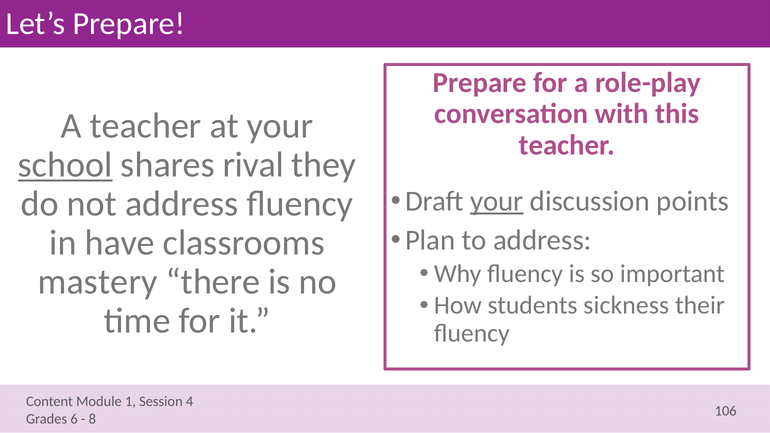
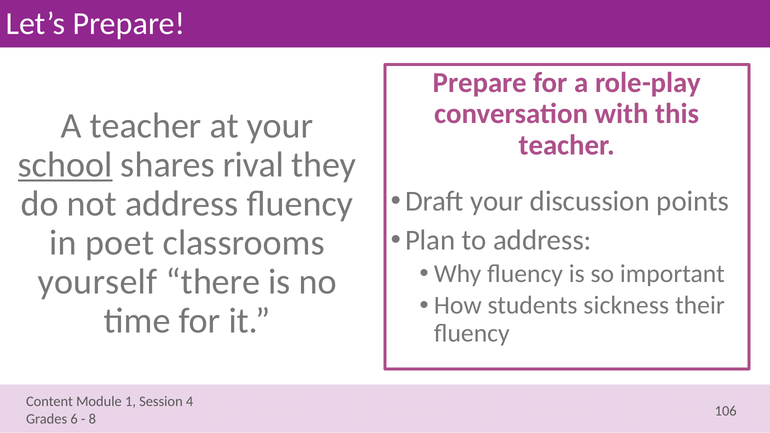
your underline: present -> none (497, 201)
have: have -> poet (120, 243)
mastery: mastery -> yourself (98, 282)
